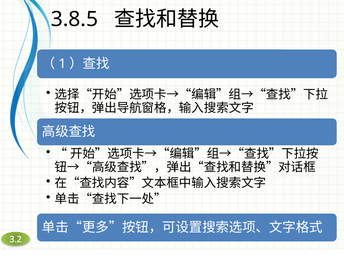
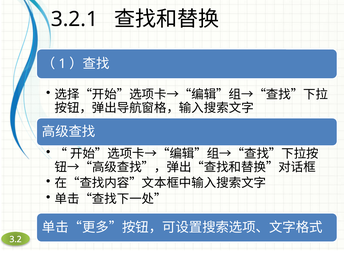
3.8.5: 3.8.5 -> 3.2.1 (74, 19)
